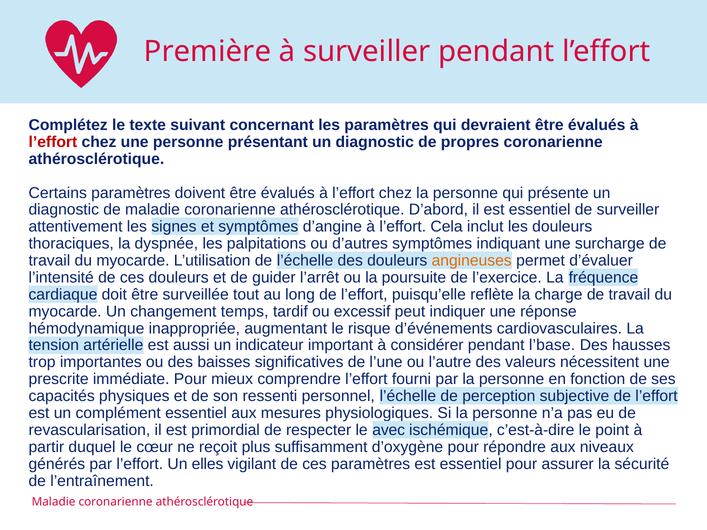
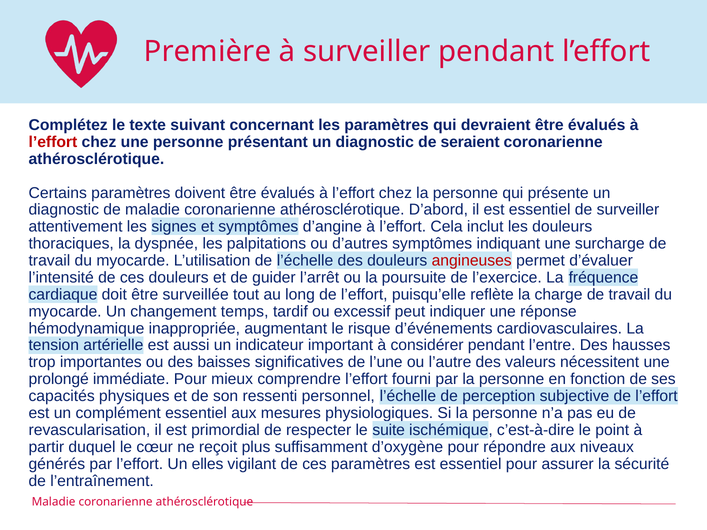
propres: propres -> seraient (470, 142)
angineuses colour: orange -> red (472, 261)
l’base: l’base -> l’entre (552, 345)
prescrite: prescrite -> prolongé (59, 379)
avec: avec -> suite (389, 430)
